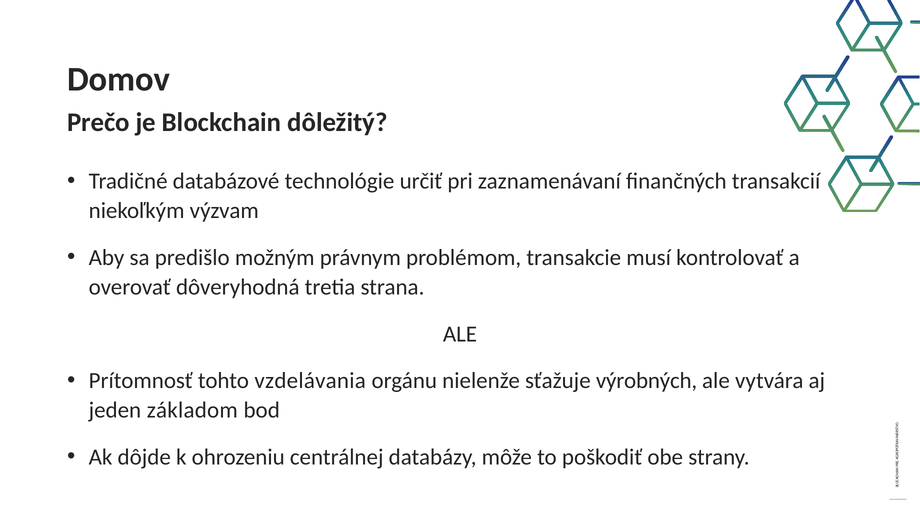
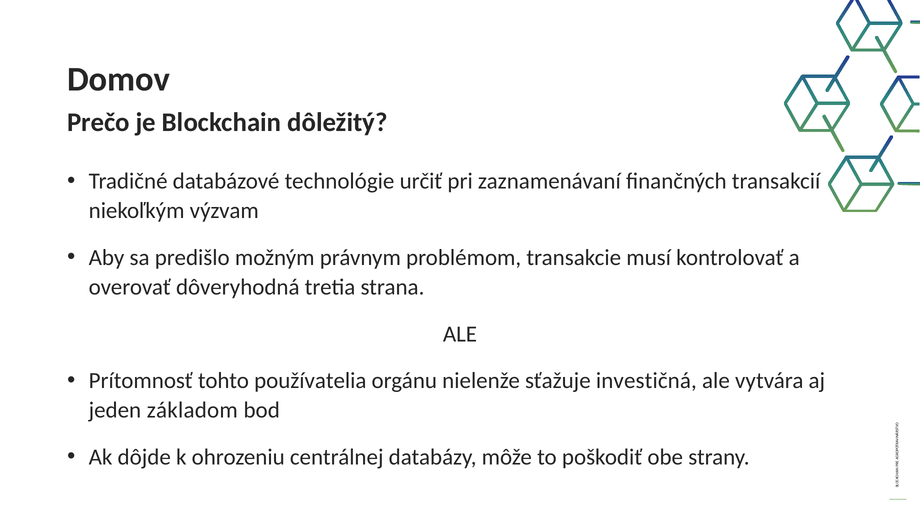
vzdelávania: vzdelávania -> používatelia (310, 380)
výrobných: výrobných -> investičná (646, 380)
